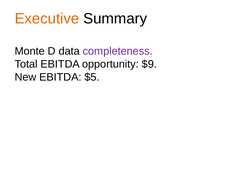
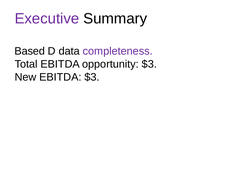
Executive colour: orange -> purple (47, 19)
Monte: Monte -> Based (30, 51)
opportunity $9: $9 -> $3 (149, 64)
EBITDA $5: $5 -> $3 (92, 77)
